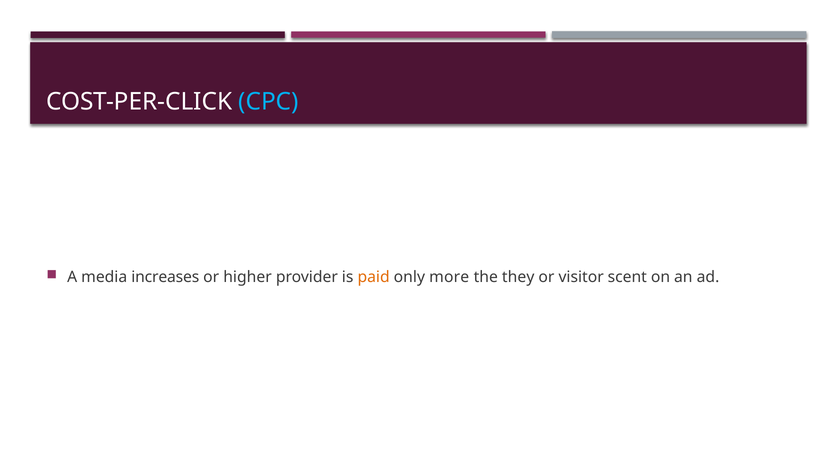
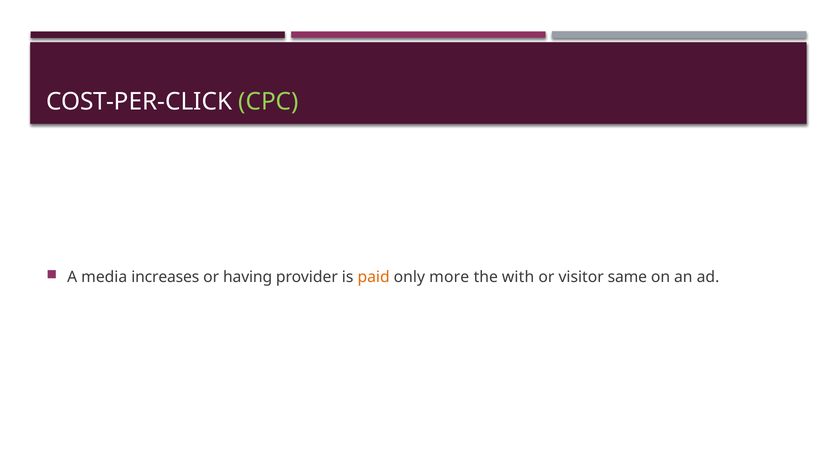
CPC colour: light blue -> light green (269, 102)
higher: higher -> having (248, 277)
they: they -> with (518, 277)
scent: scent -> same (627, 277)
